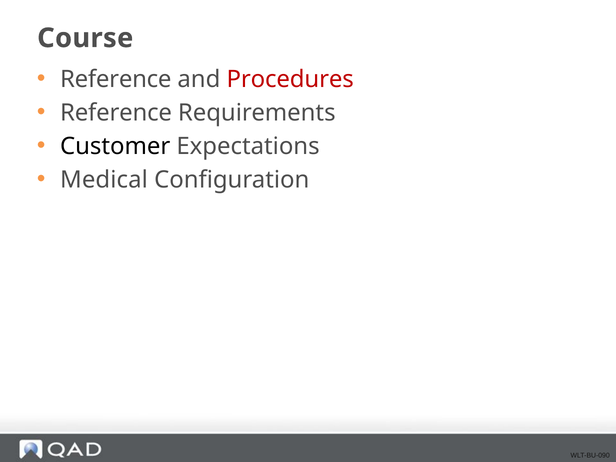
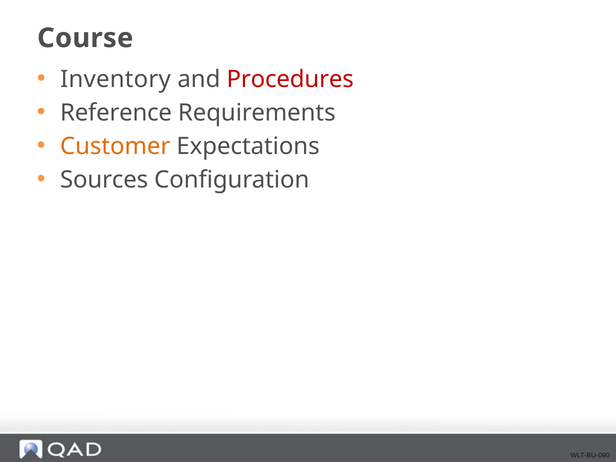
Reference: Reference -> Inventory (116, 79)
Customer colour: black -> orange (115, 146)
Medical: Medical -> Sources (104, 180)
